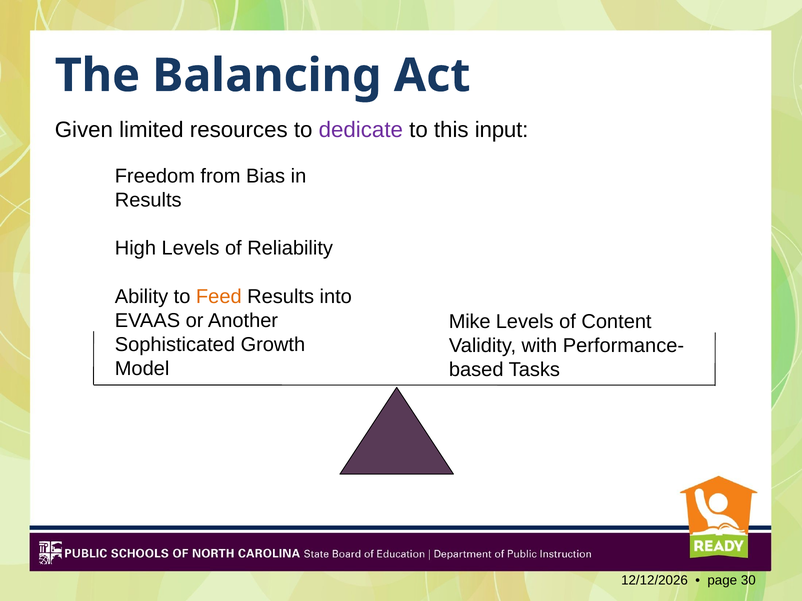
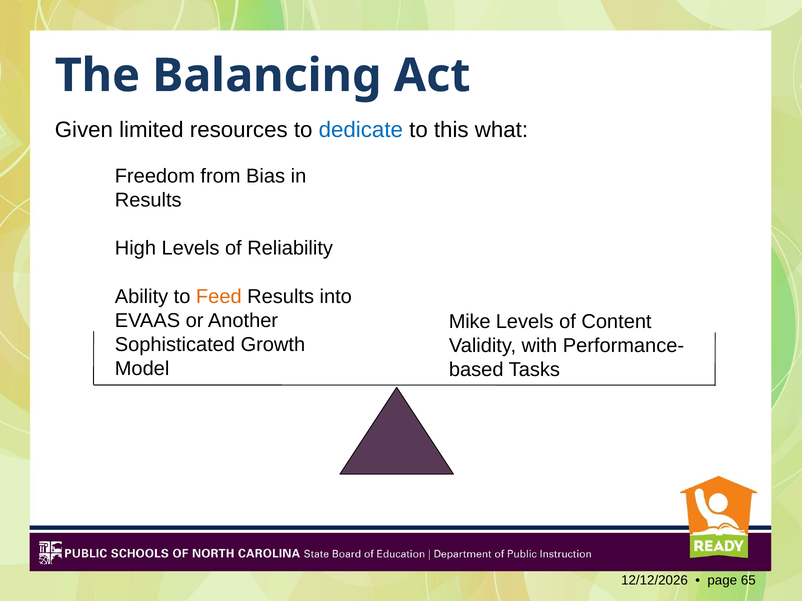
dedicate colour: purple -> blue (361, 130)
input: input -> what (501, 130)
30: 30 -> 65 (748, 581)
